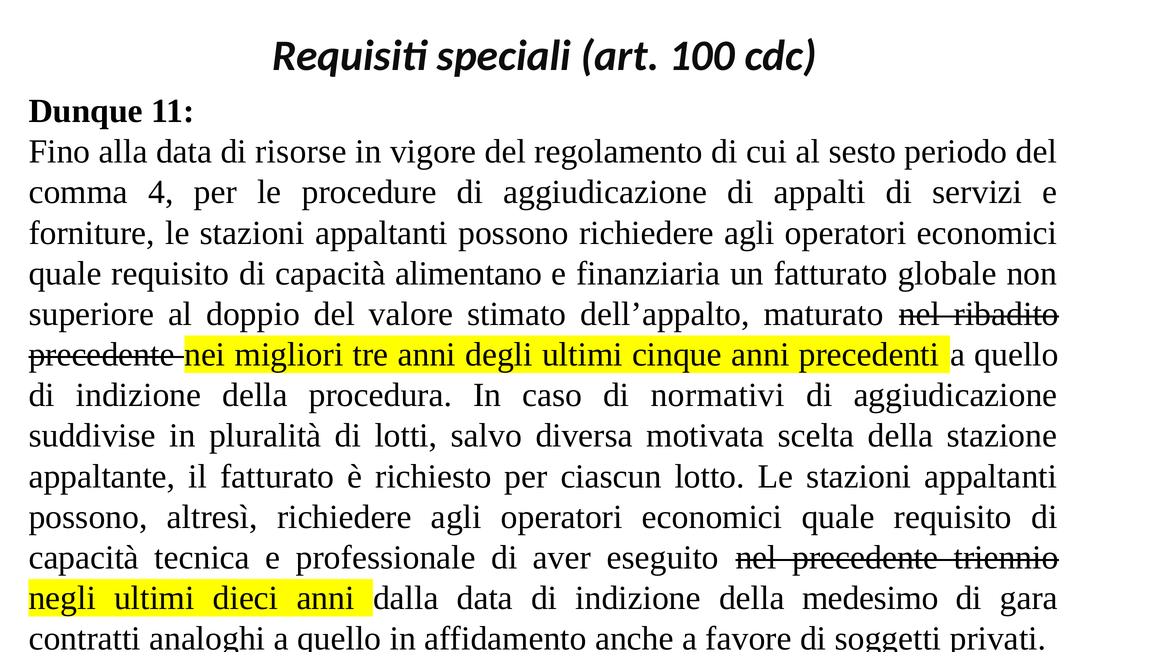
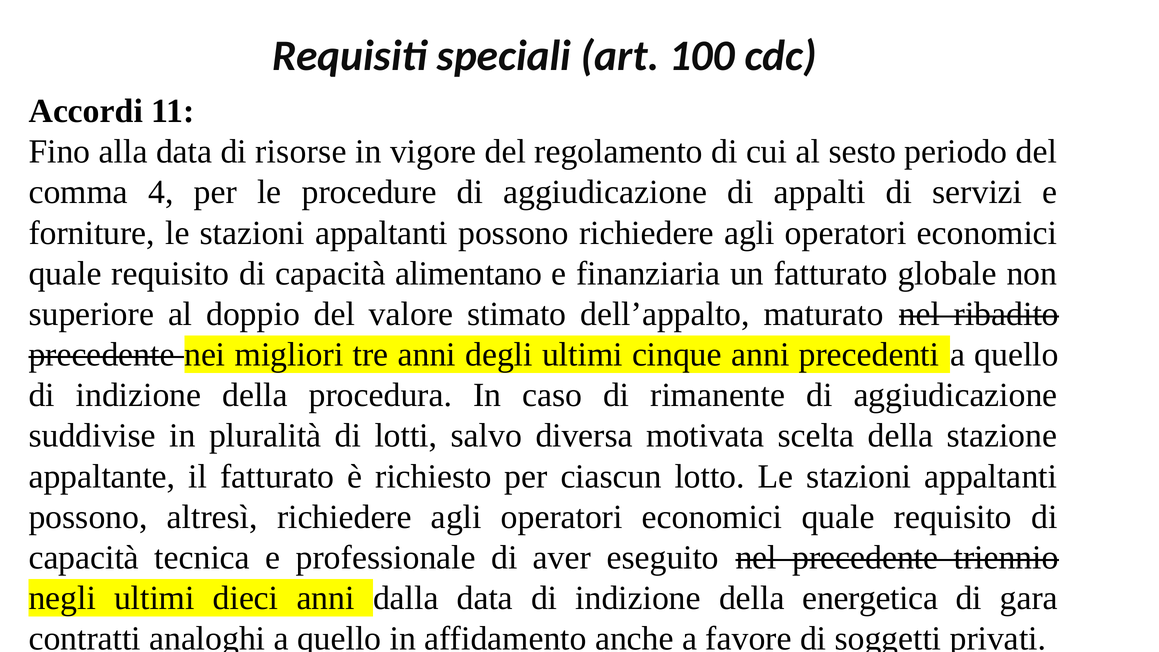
Dunque: Dunque -> Accordi (86, 111)
normativi: normativi -> rimanente (718, 395)
medesimo: medesimo -> energetica (870, 598)
